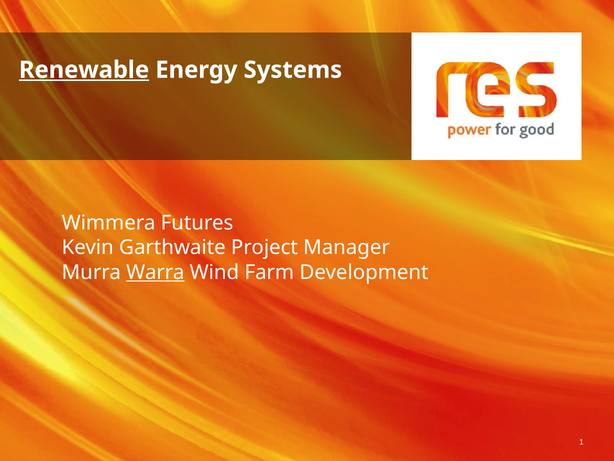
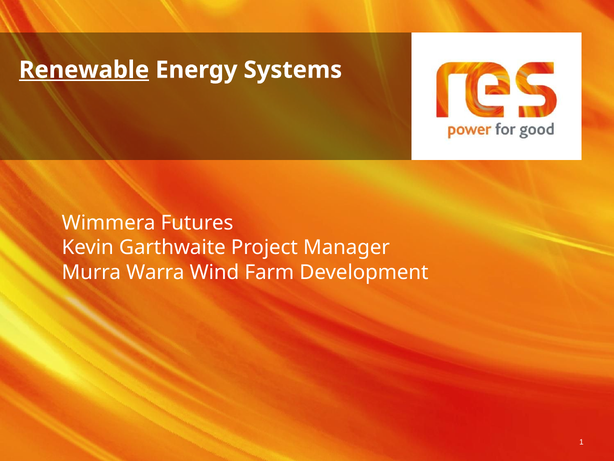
Warra underline: present -> none (155, 272)
